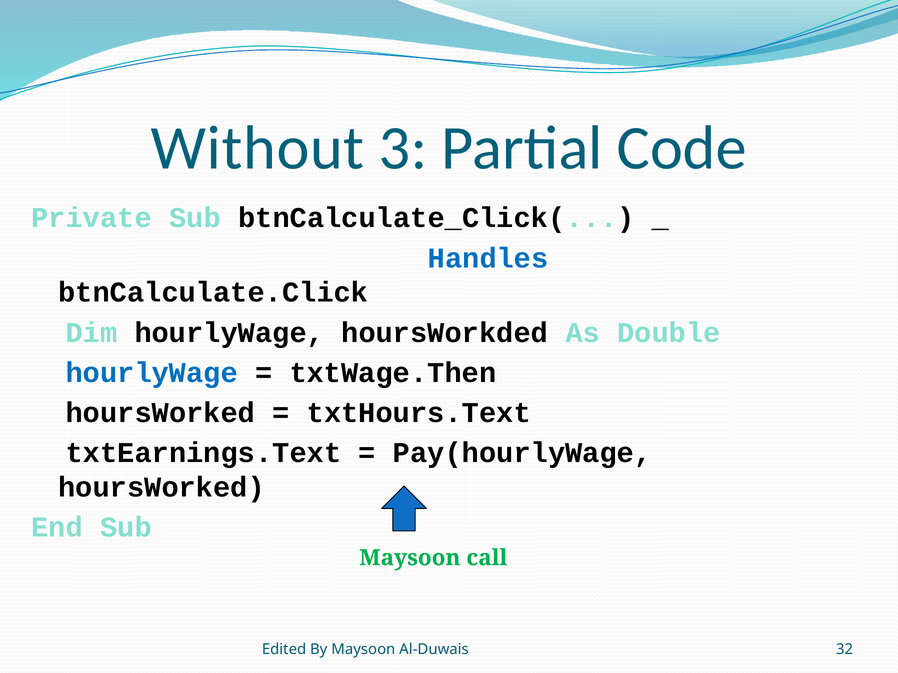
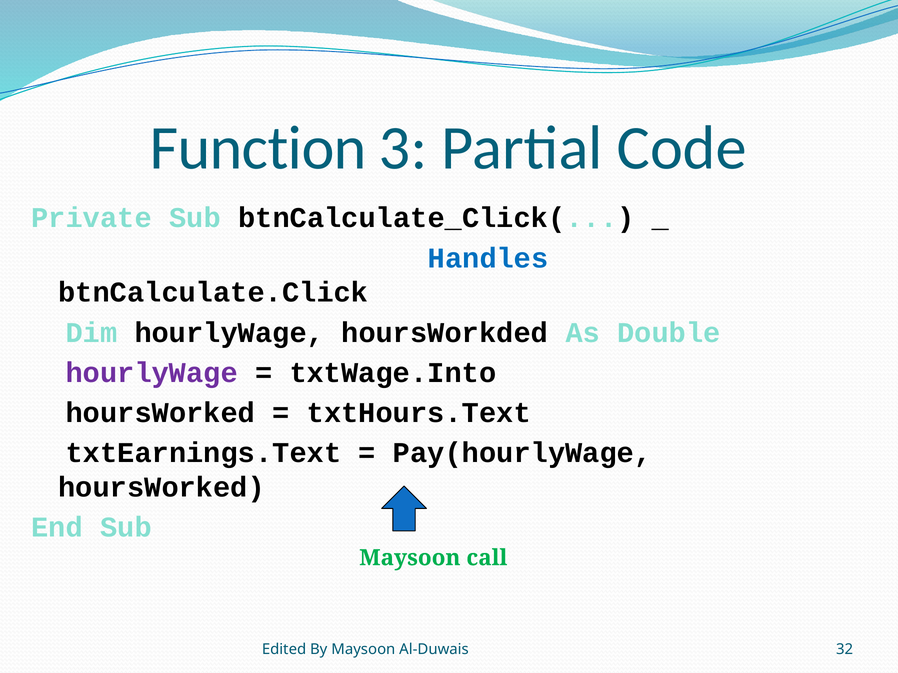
Without: Without -> Function (258, 148)
hourlyWage colour: blue -> purple (152, 373)
txtWage.Then: txtWage.Then -> txtWage.Into (393, 373)
